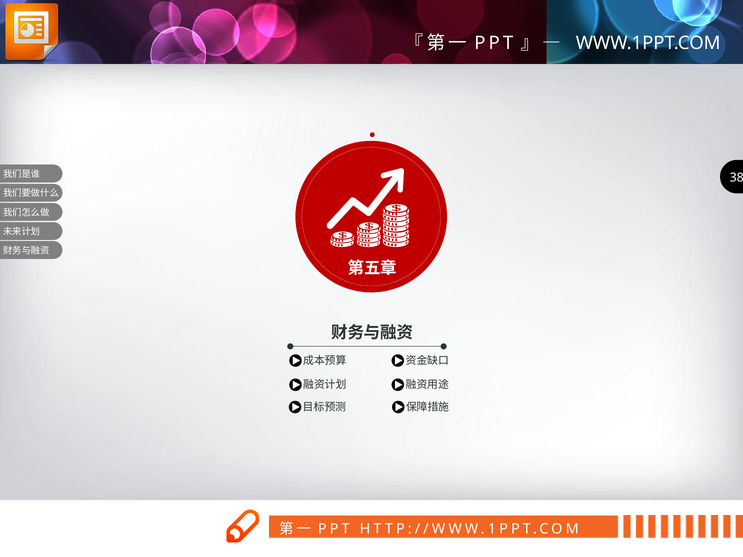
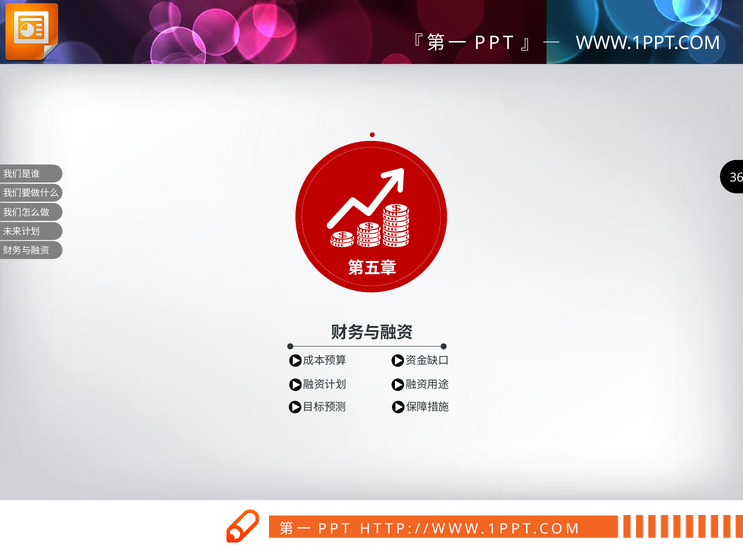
38: 38 -> 36 (737, 178)
